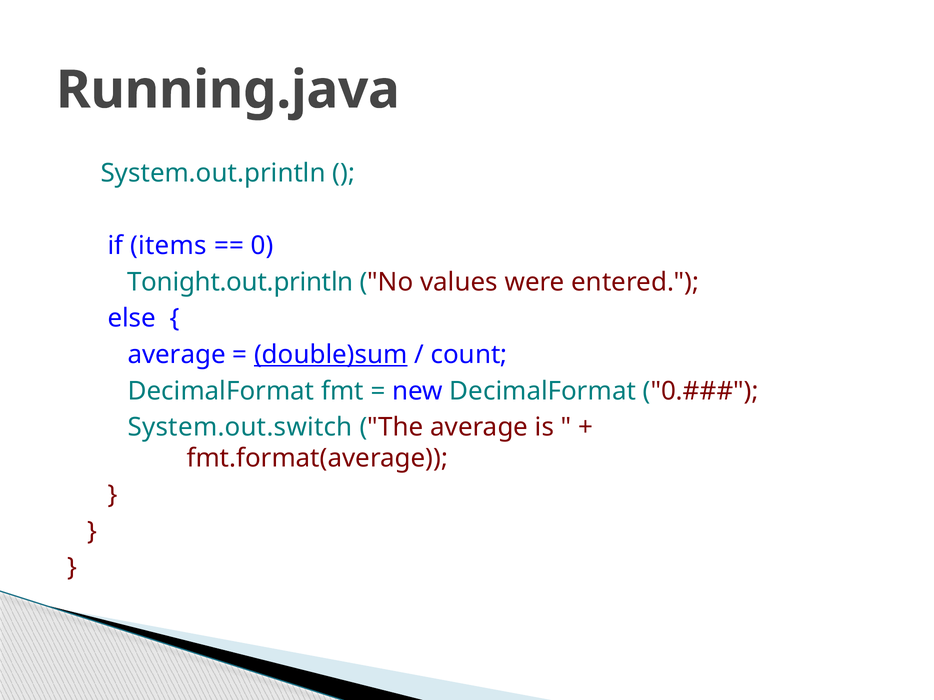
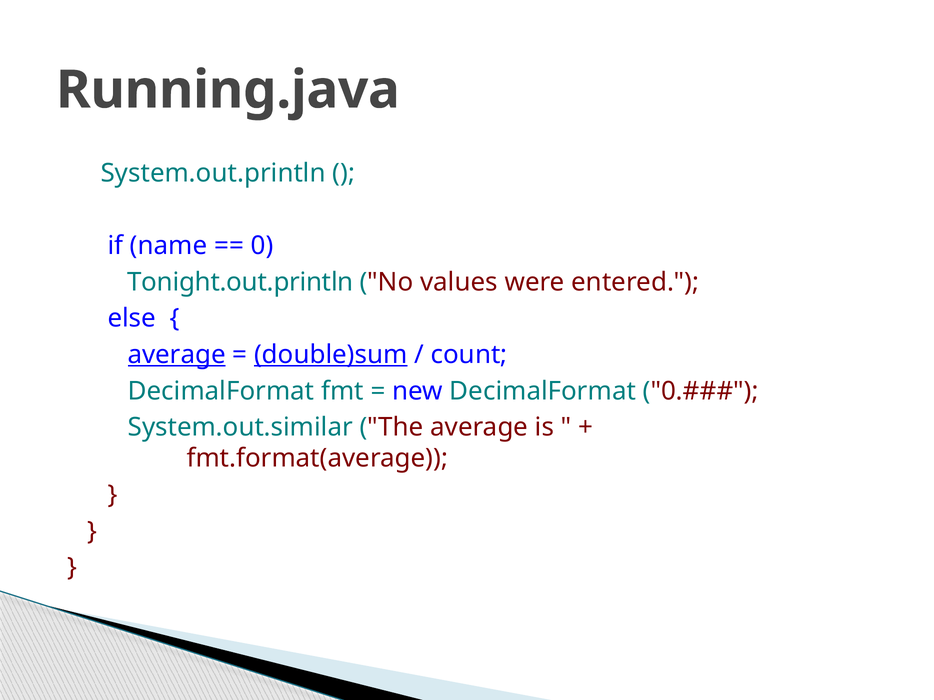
items: items -> name (169, 246)
average underline: none -> present (177, 355)
System.out.switch: System.out.switch -> System.out.similar (240, 428)
